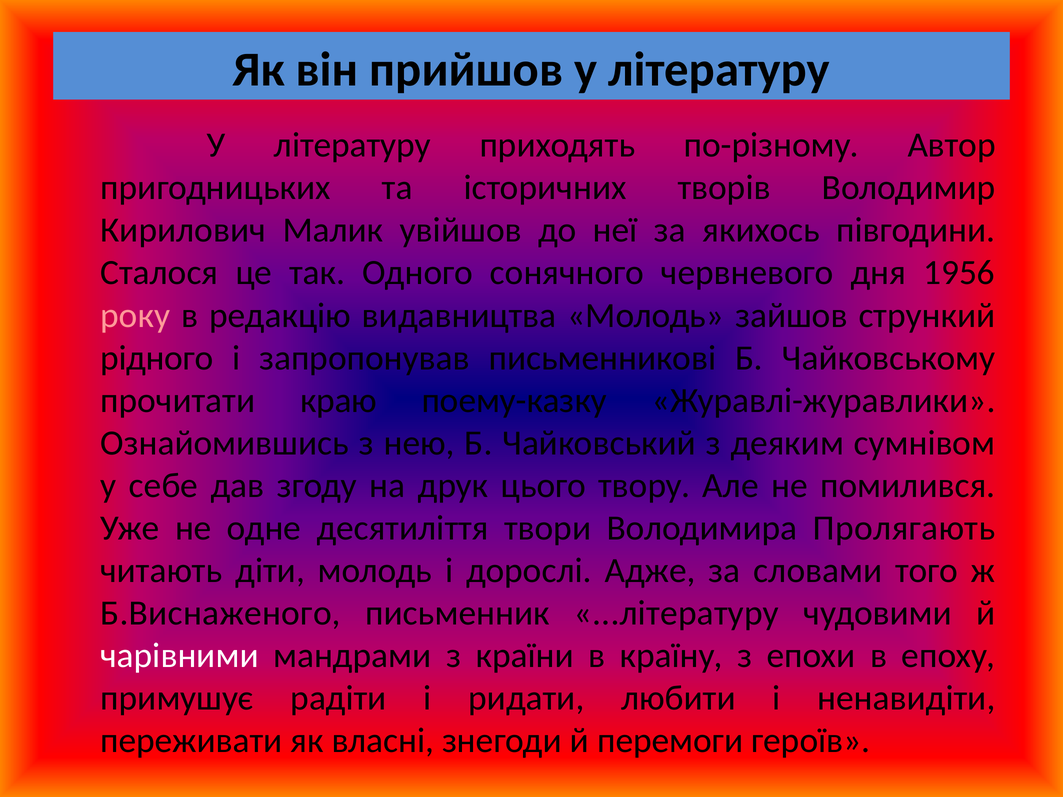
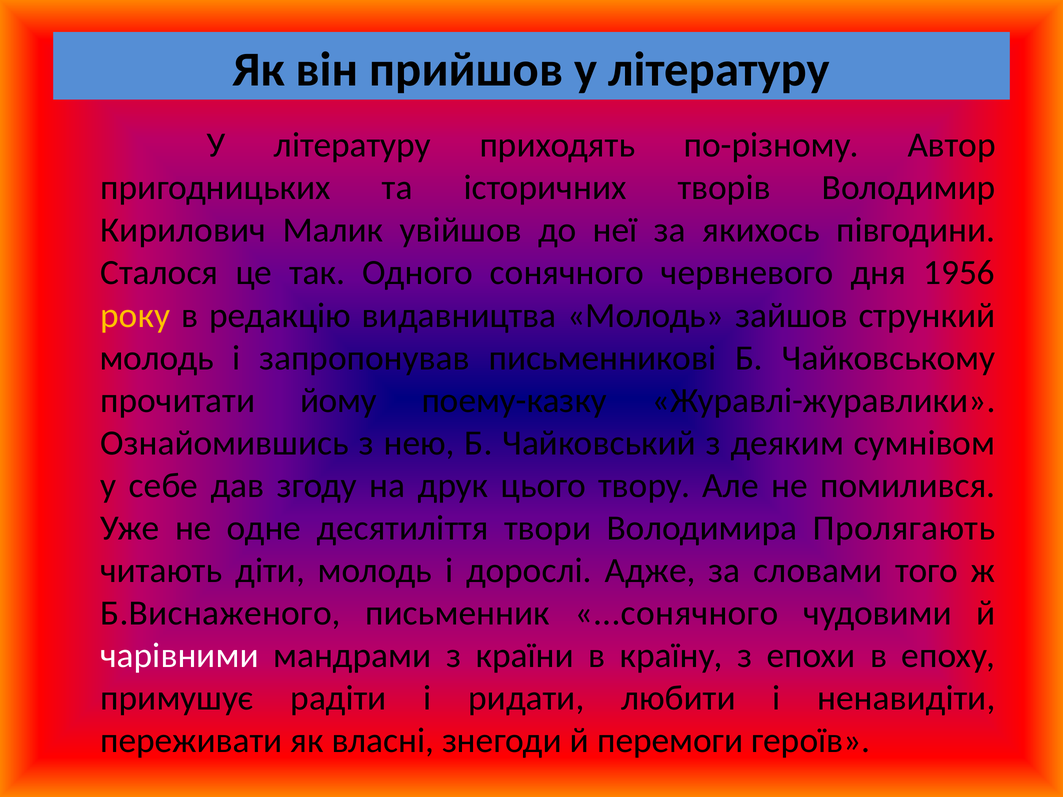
року colour: pink -> yellow (135, 315)
рідного: рідного -> молодь (157, 358)
краю: краю -> йому (338, 400)
...літературу: ...літературу -> ...сонячного (676, 613)
